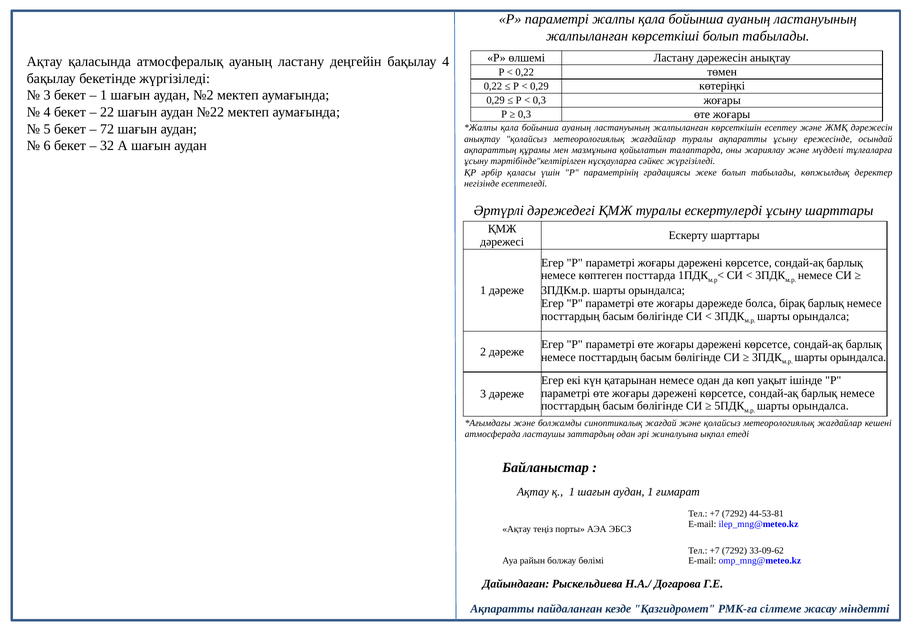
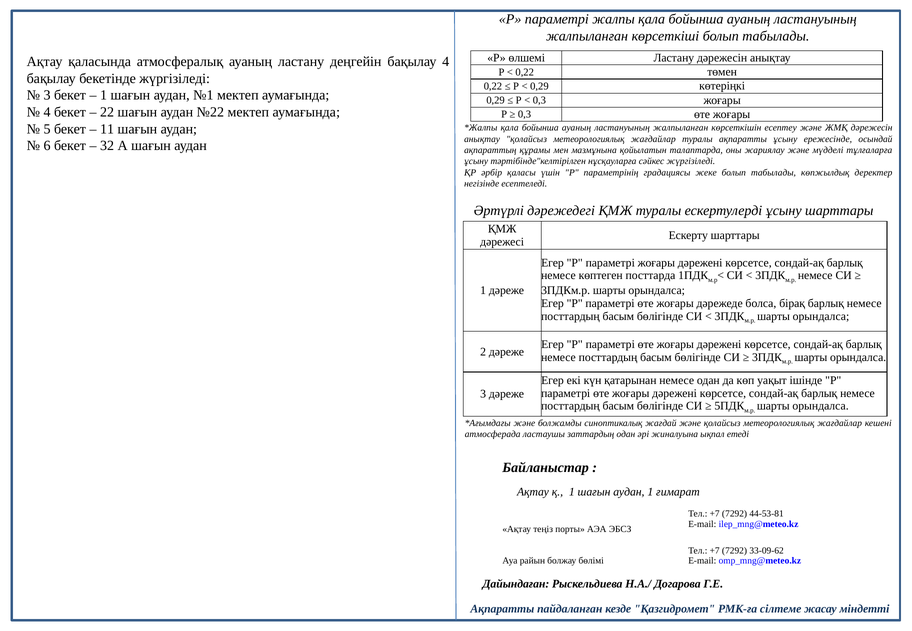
№2: №2 -> №1 (203, 95)
72: 72 -> 11 (107, 129)
